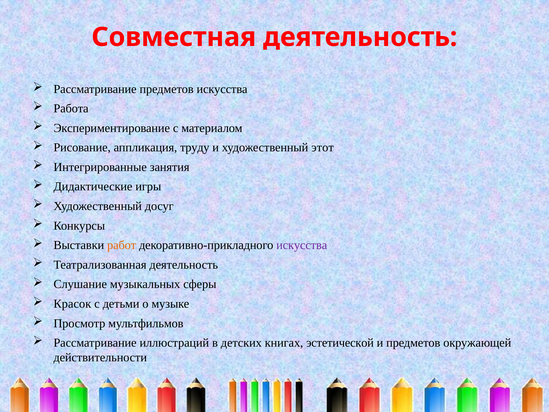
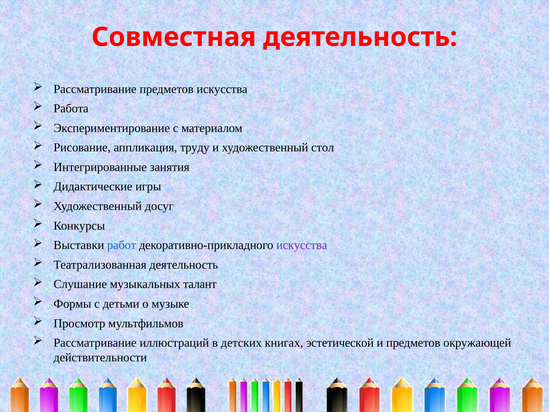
этот: этот -> стол (323, 147)
работ colour: orange -> blue (122, 245)
сферы: сферы -> талант (200, 284)
Красок: Красок -> Формы (72, 304)
